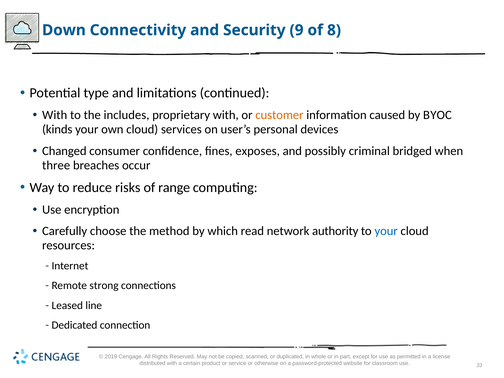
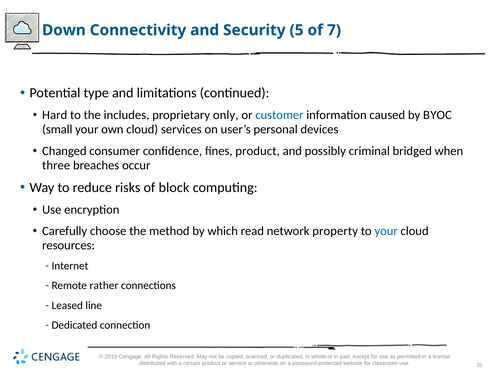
9: 9 -> 5 (297, 30)
8: 8 -> 7 (334, 30)
With: With -> Hard (55, 115)
proprietary with: with -> only (226, 115)
customer colour: orange -> blue (279, 115)
kinds: kinds -> small (57, 129)
fines exposes: exposes -> product (258, 151)
range: range -> block (174, 187)
authority: authority -> property (335, 231)
strong: strong -> rather (104, 286)
